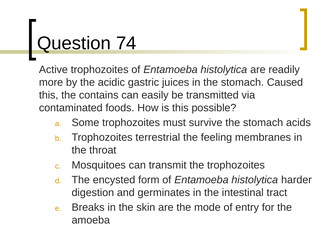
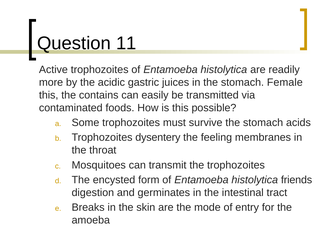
74: 74 -> 11 (126, 43)
Caused: Caused -> Female (285, 82)
terrestrial: terrestrial -> dysentery (158, 137)
harder: harder -> friends (297, 180)
